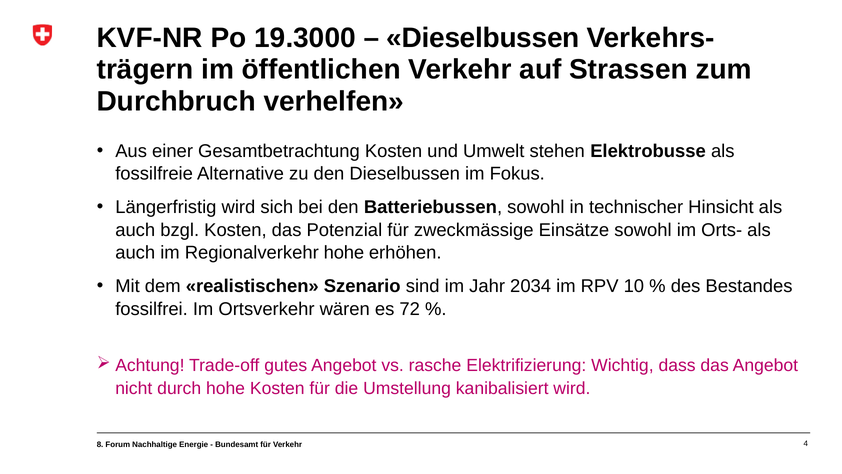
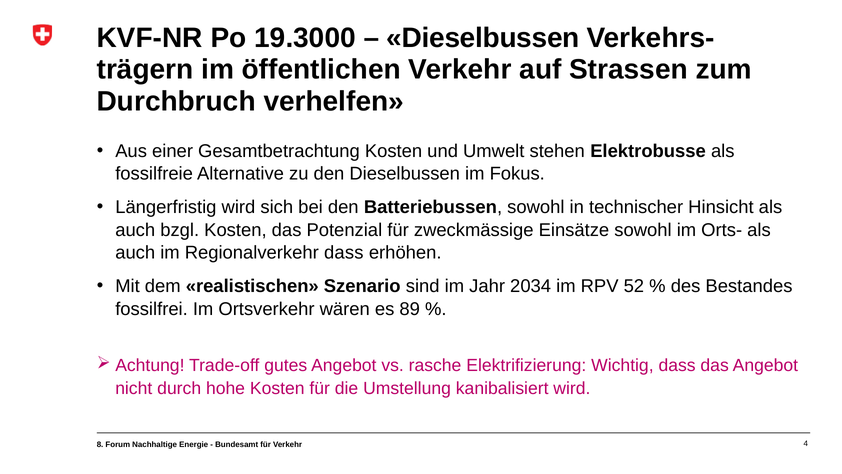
Regionalverkehr hohe: hohe -> dass (344, 253)
10: 10 -> 52 (634, 286)
72: 72 -> 89 (410, 309)
